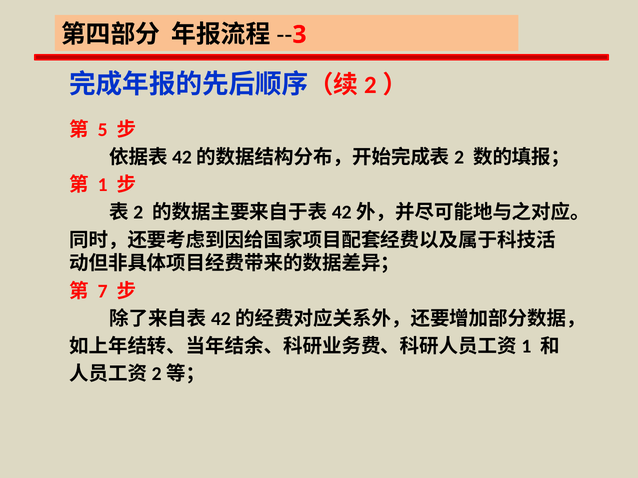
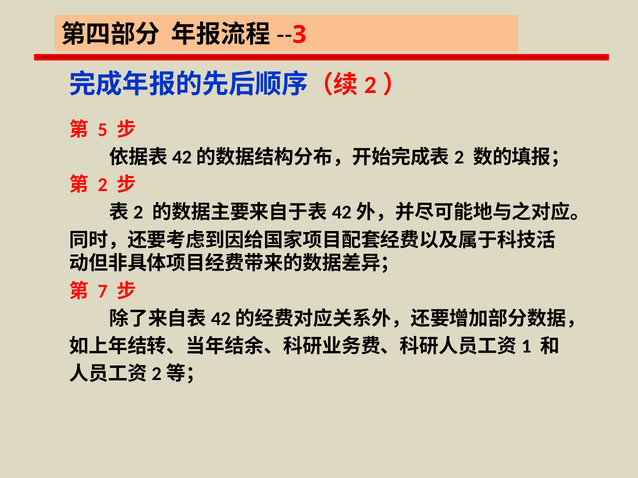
1: 1 -> 2 (103, 185)
